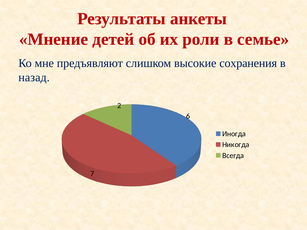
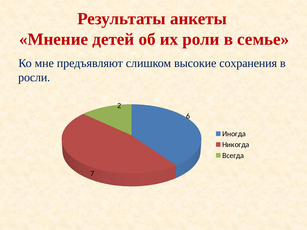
назад: назад -> росли (34, 78)
